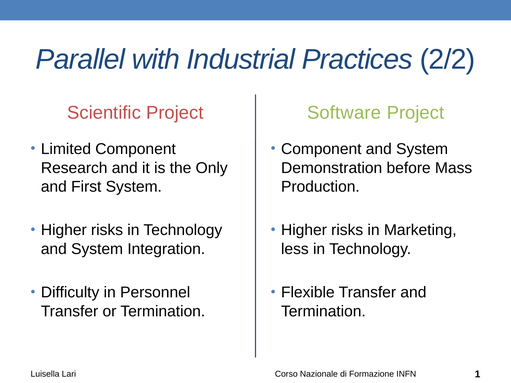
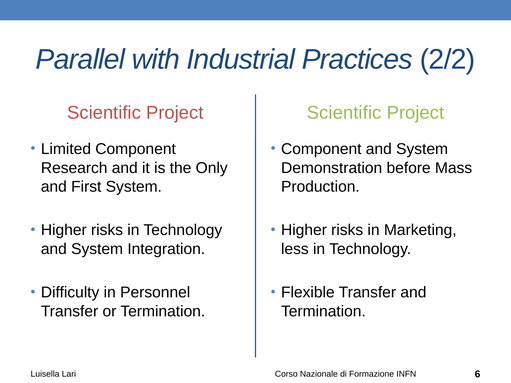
Software: Software -> Scientific (344, 113)
1: 1 -> 6 (478, 374)
